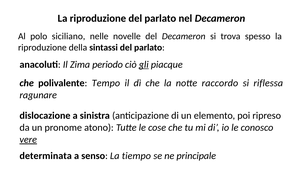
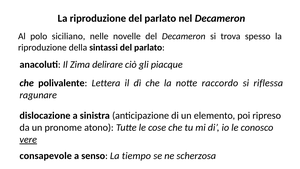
periodo: periodo -> delirare (108, 64)
gli underline: present -> none (144, 64)
Tempo: Tempo -> Lettera (106, 83)
determinata: determinata -> consapevole (46, 156)
principale: principale -> scherzosa (196, 156)
